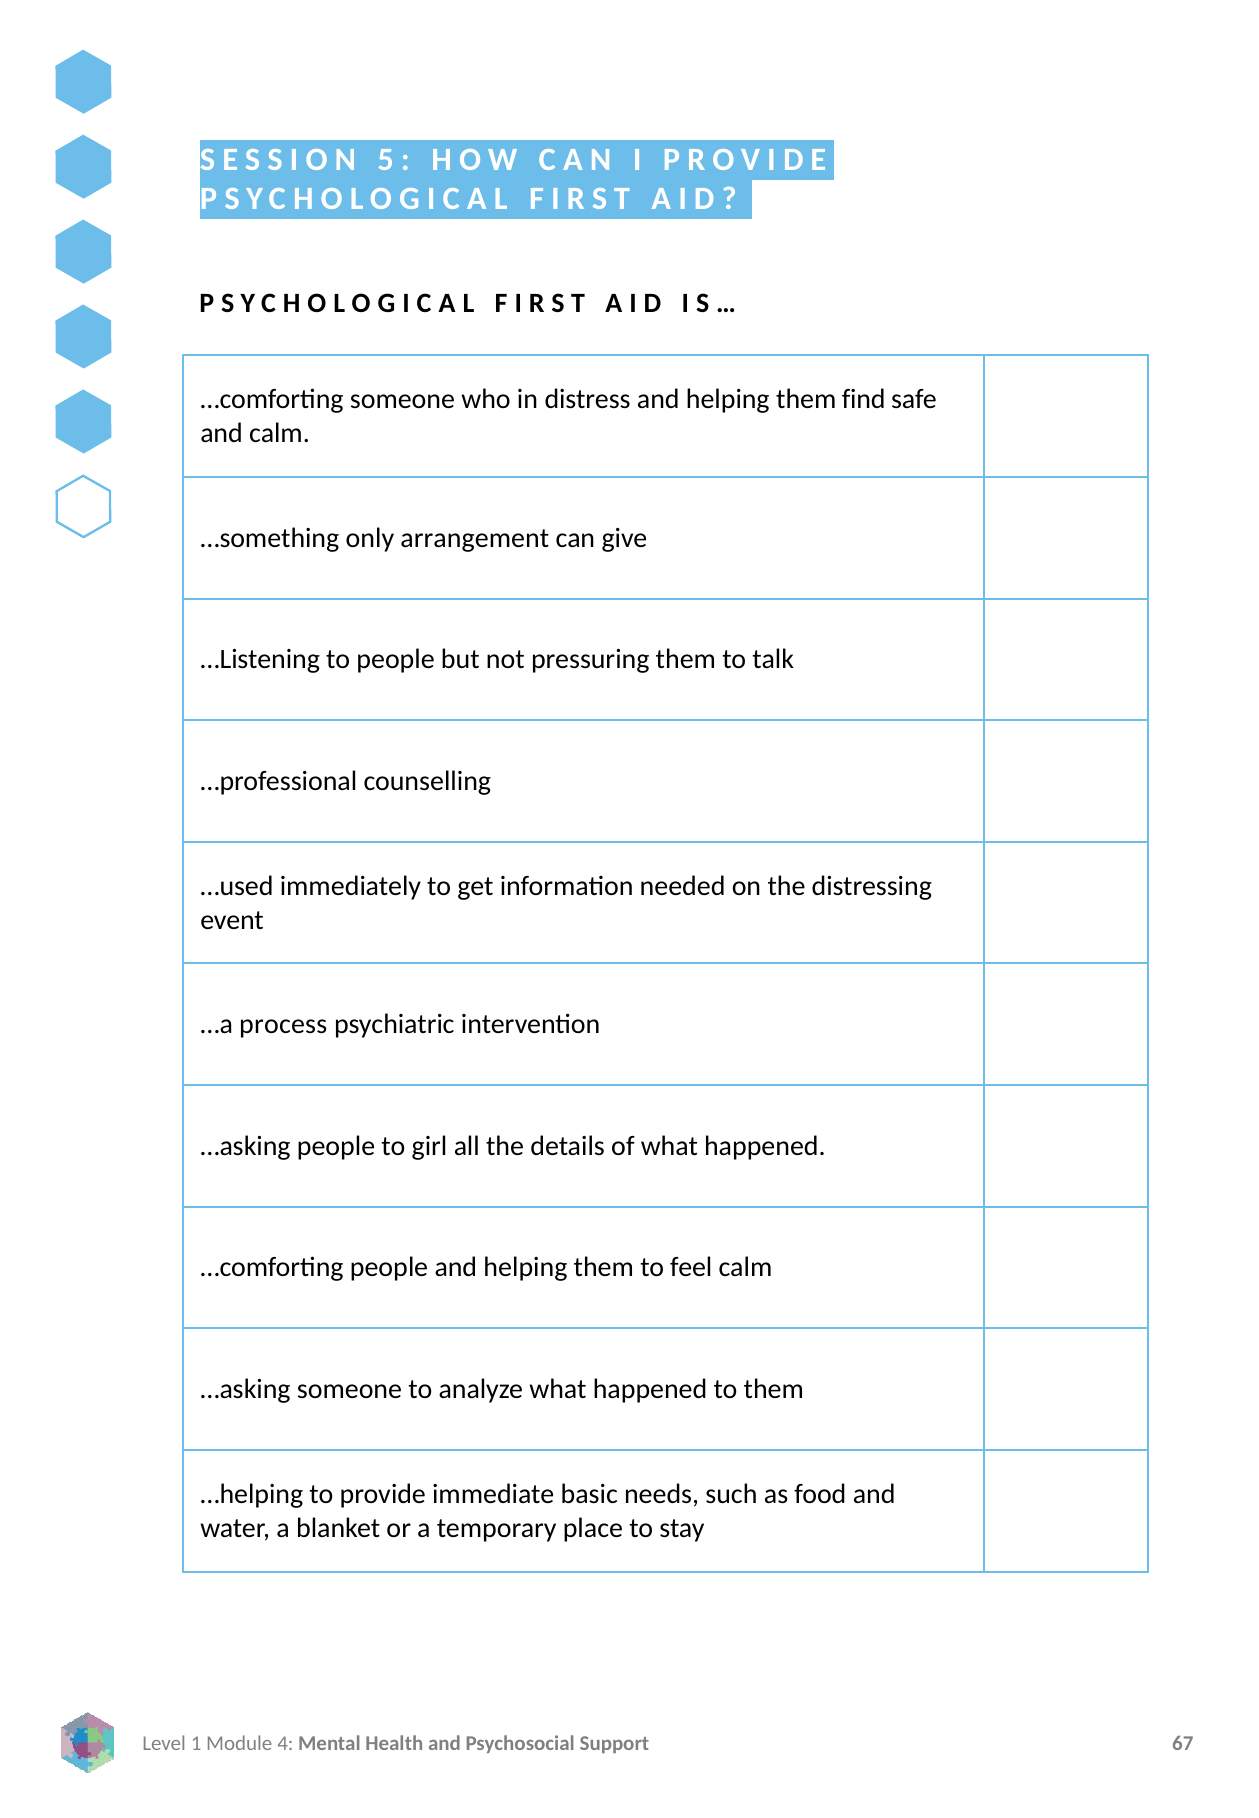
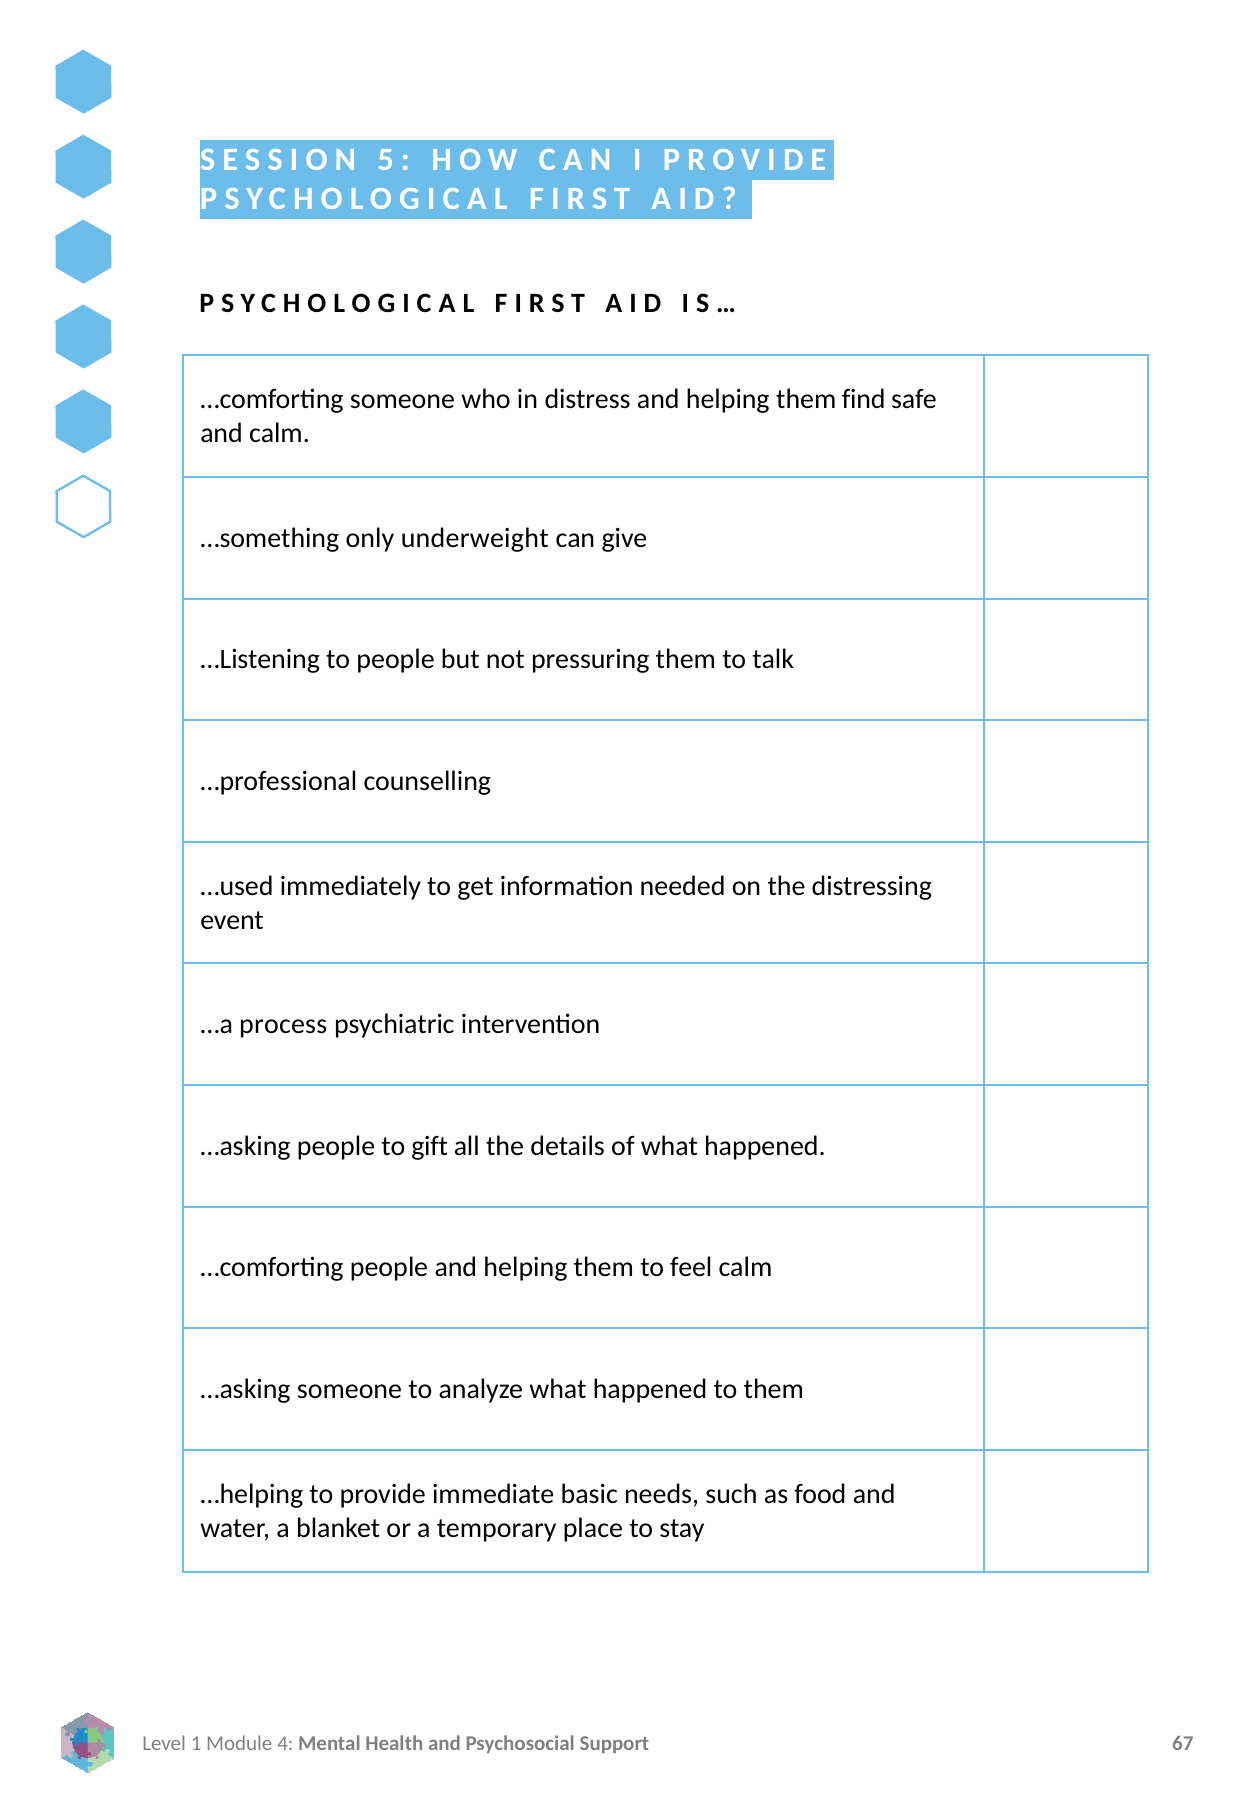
arrangement: arrangement -> underweight (475, 538)
girl: girl -> gift (430, 1146)
